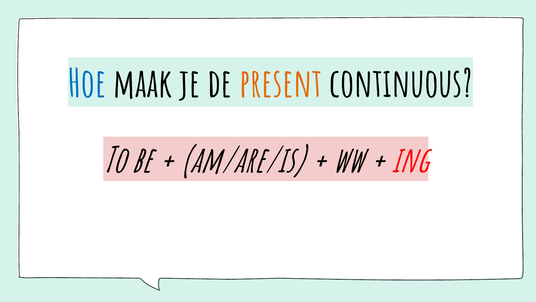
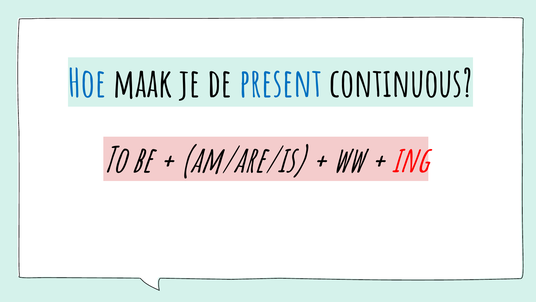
present colour: orange -> blue (281, 84)
